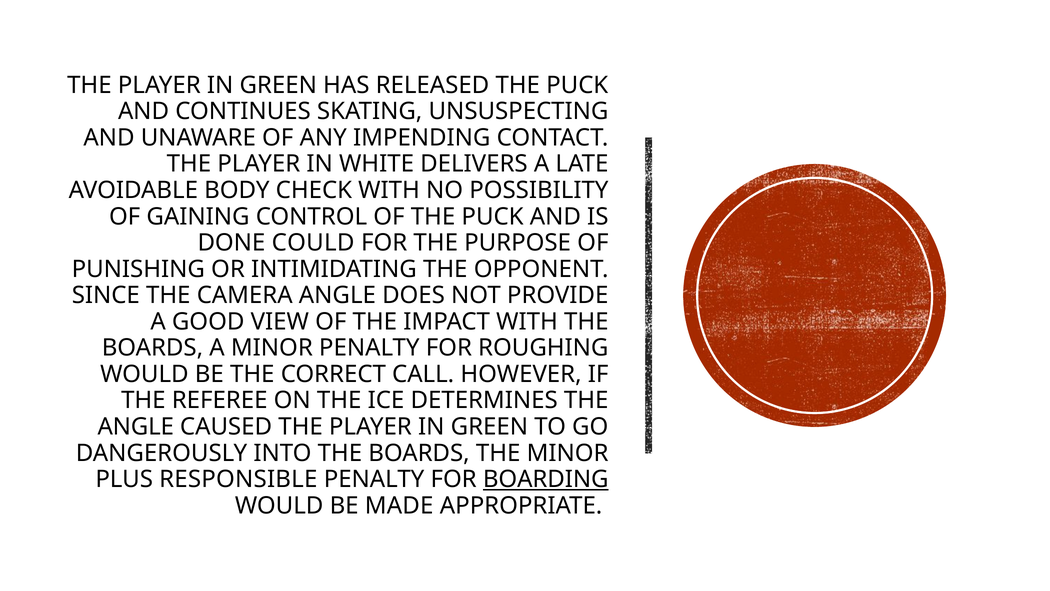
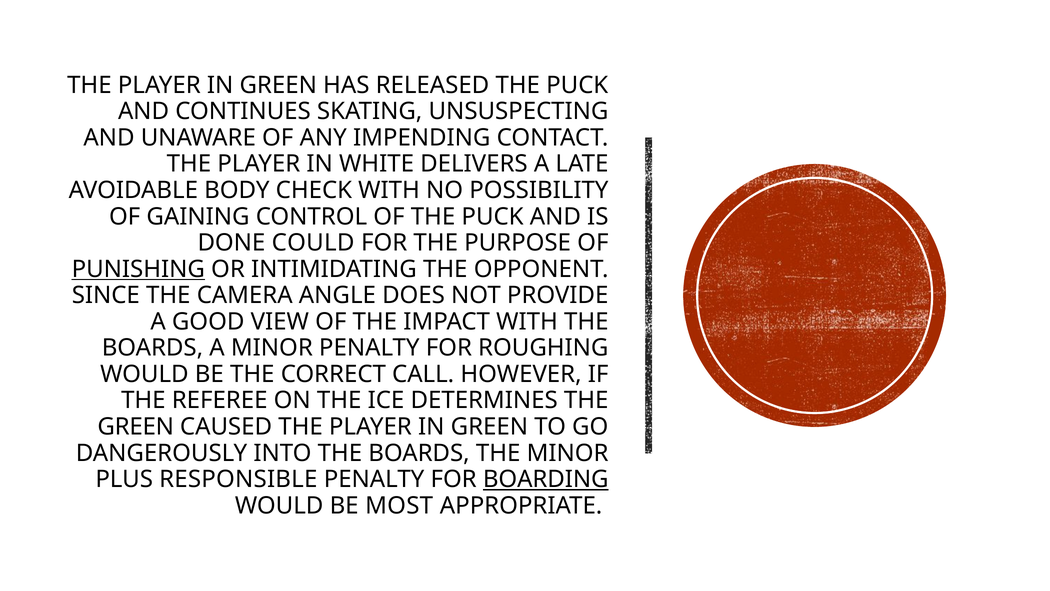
PUNISHING underline: none -> present (138, 269)
ANGLE: ANGLE -> GREEN (136, 427)
MADE: MADE -> MOST (399, 505)
